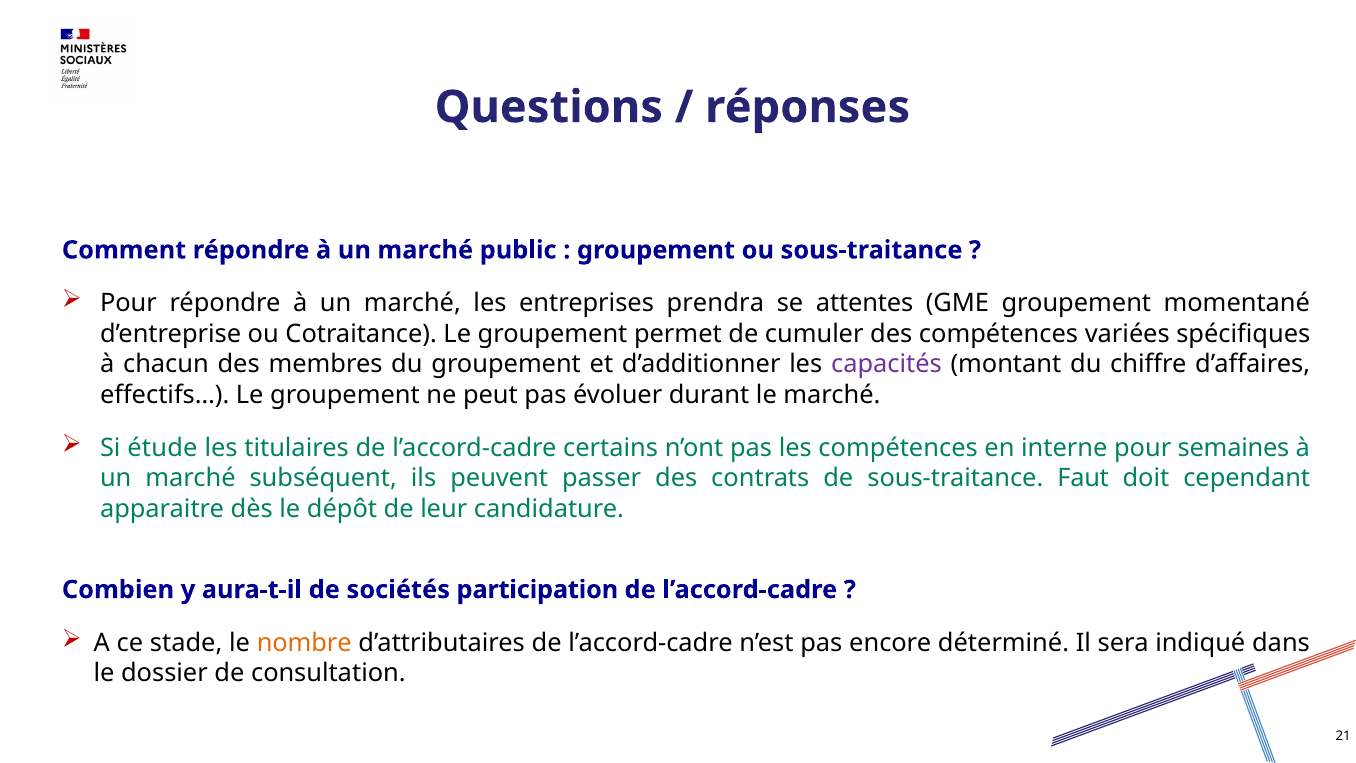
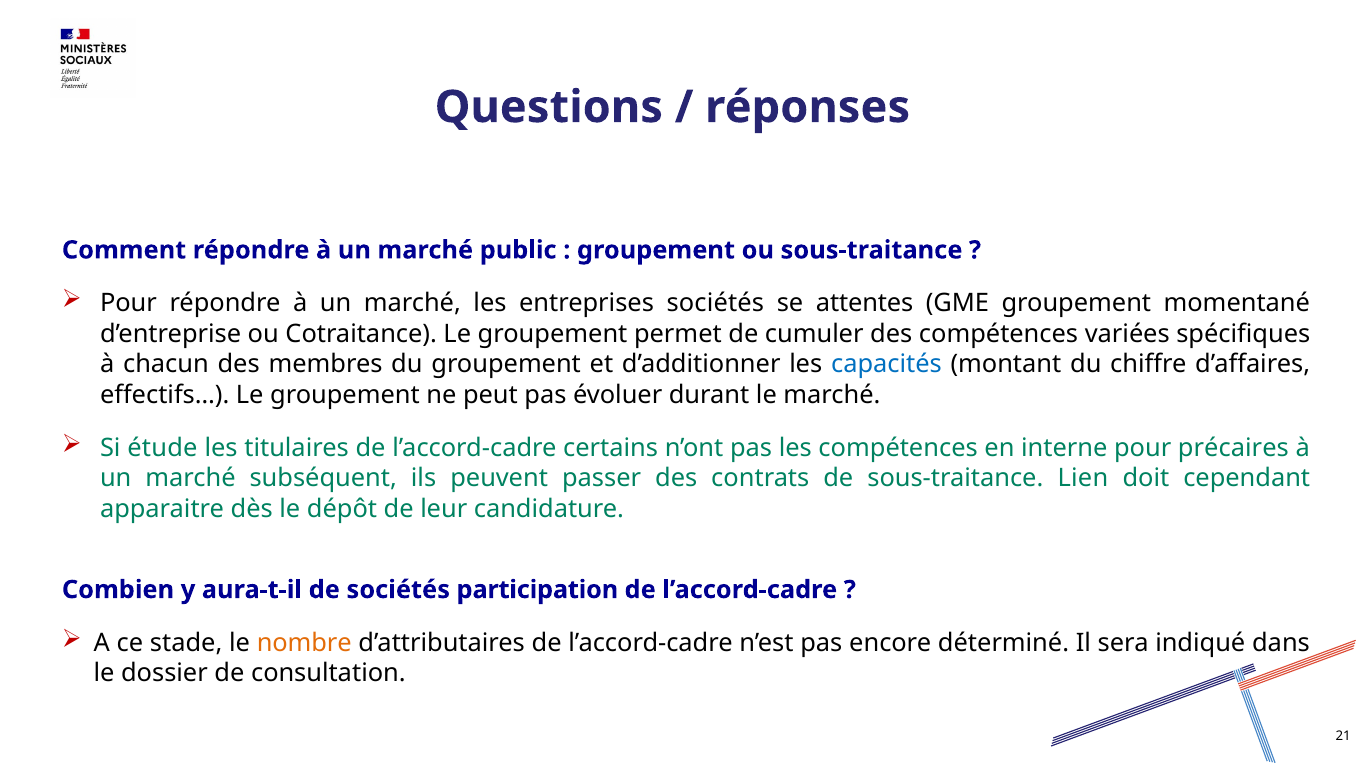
entreprises prendra: prendra -> sociétés (715, 303)
capacités colour: purple -> blue (886, 364)
semaines: semaines -> précaires (1233, 448)
Faut: Faut -> Lien (1083, 478)
